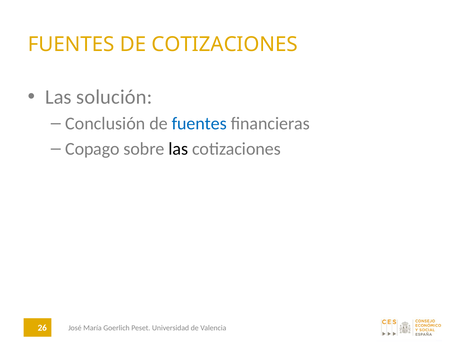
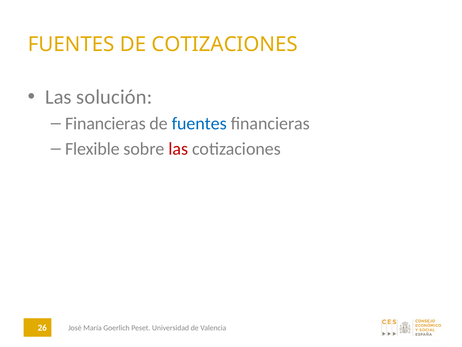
Conclusión: Conclusión -> Financieras (105, 123)
Copago: Copago -> Flexible (92, 149)
las colour: black -> red (178, 149)
